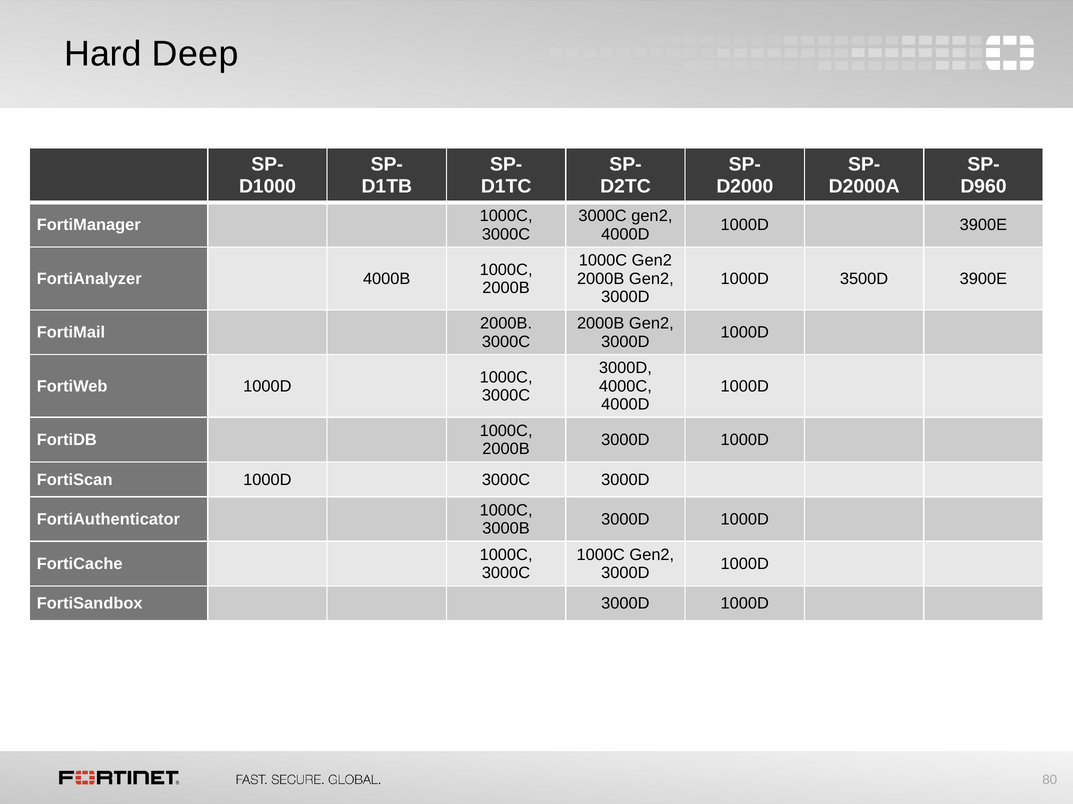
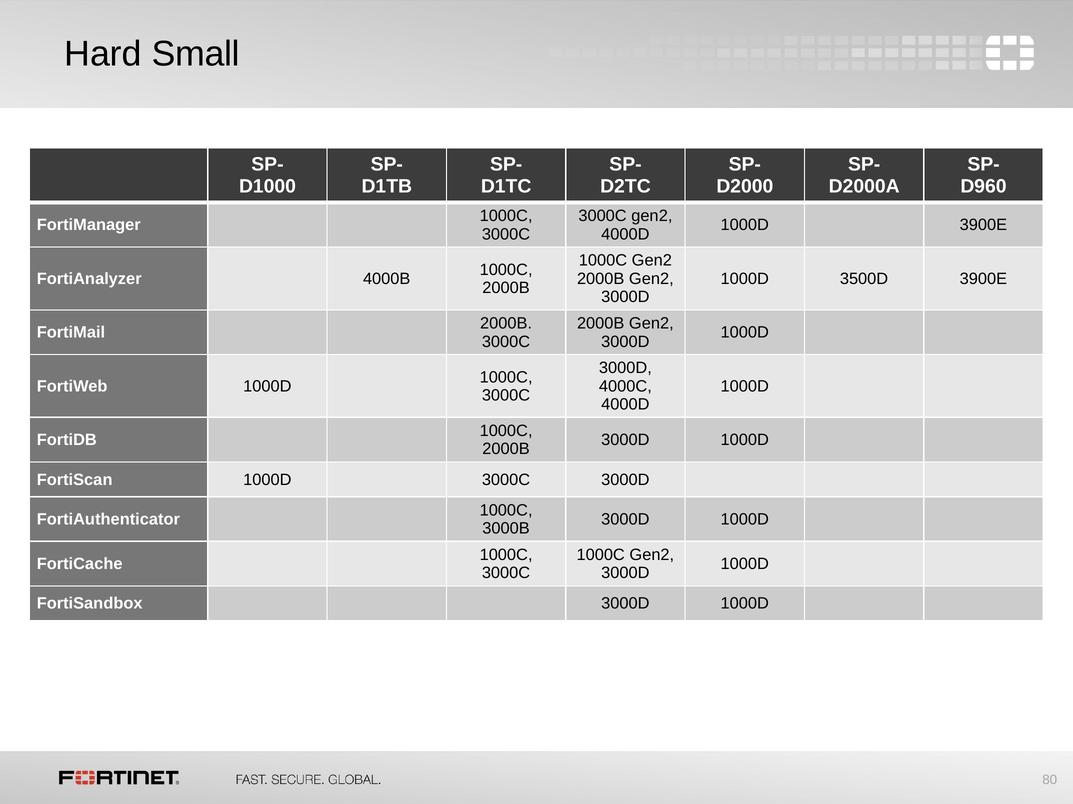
Deep: Deep -> Small (196, 54)
